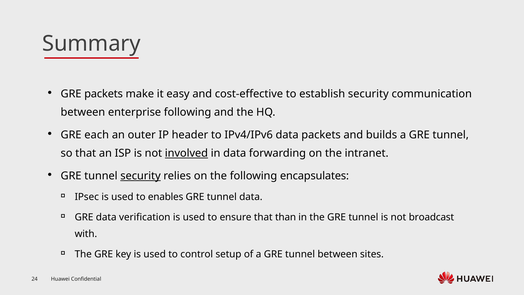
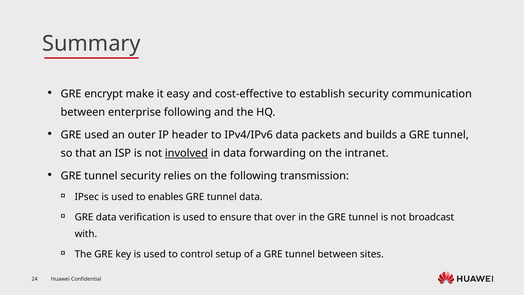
GRE packets: packets -> encrypt (104, 94)
GRE each: each -> used (97, 135)
security underline: present -> none (141, 176)
encapsulates: encapsulates -> transmission (314, 176)
than: than -> over (285, 217)
